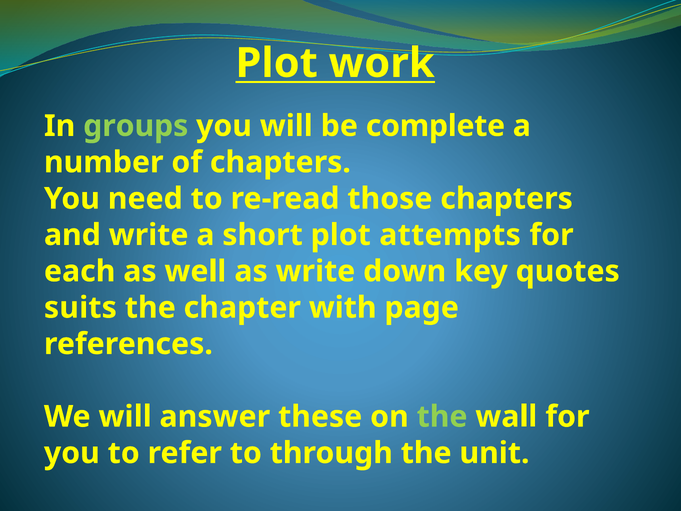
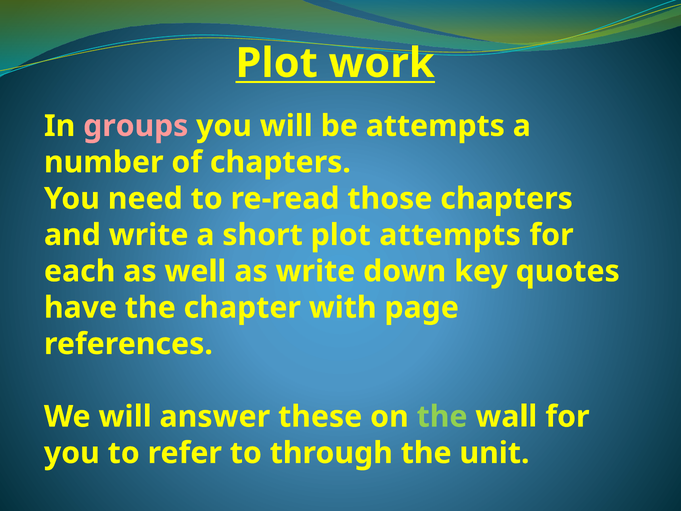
groups colour: light green -> pink (136, 126)
be complete: complete -> attempts (435, 126)
suits: suits -> have (80, 308)
